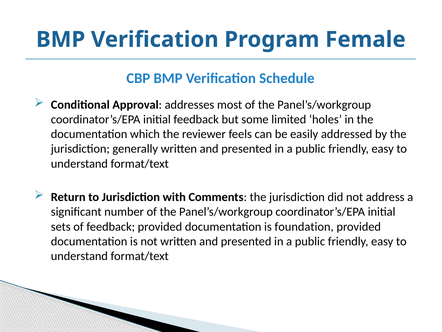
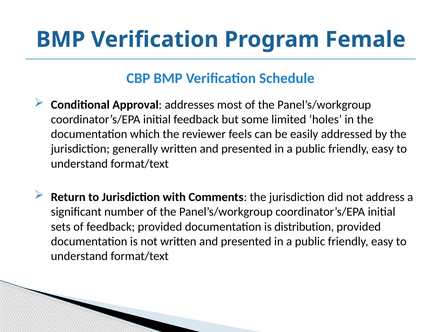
foundation: foundation -> distribution (304, 226)
